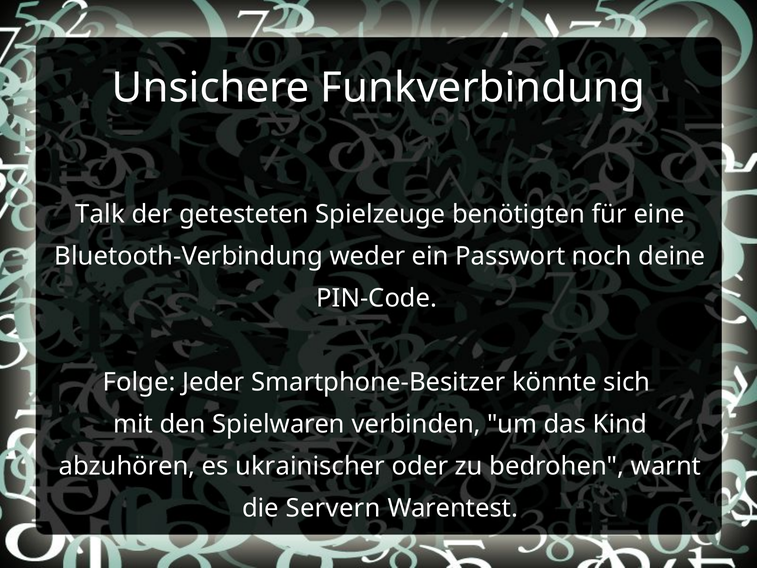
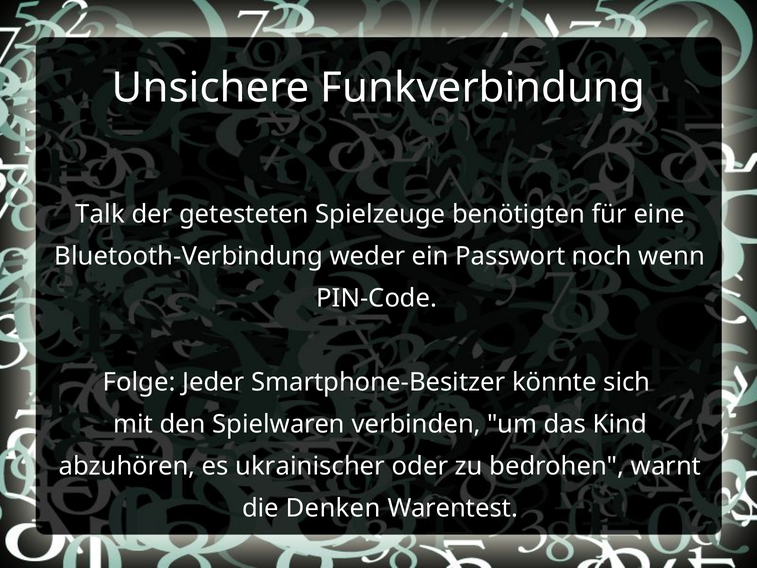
deine: deine -> wenn (672, 256)
Servern: Servern -> Denken (333, 508)
